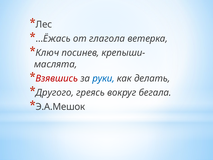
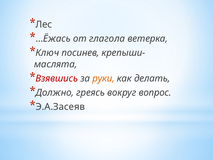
руки colour: blue -> orange (104, 78)
Другого: Другого -> Должно (55, 92)
бегала: бегала -> вопрос (155, 92)
Э.А.Мешок: Э.А.Мешок -> Э.А.Засеяв (60, 107)
